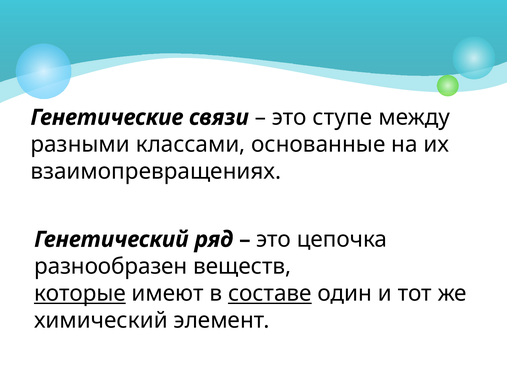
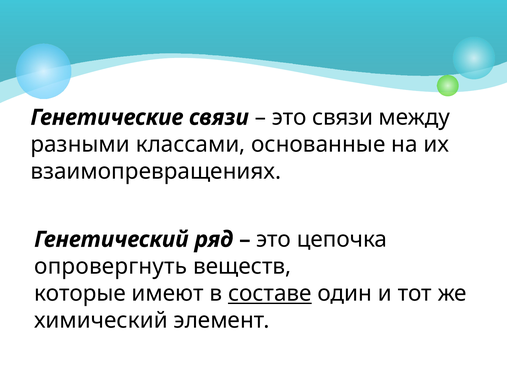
это ступе: ступе -> связи (343, 118)
разнообразен: разнообразен -> опровергнуть (111, 267)
которые underline: present -> none (80, 294)
